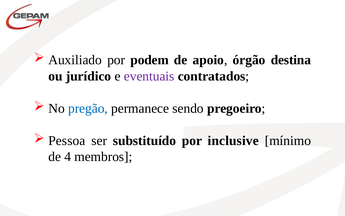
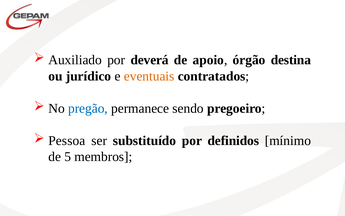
podem: podem -> deverá (150, 60)
eventuais colour: purple -> orange (149, 76)
inclusive: inclusive -> definidos (233, 140)
4: 4 -> 5 (68, 156)
